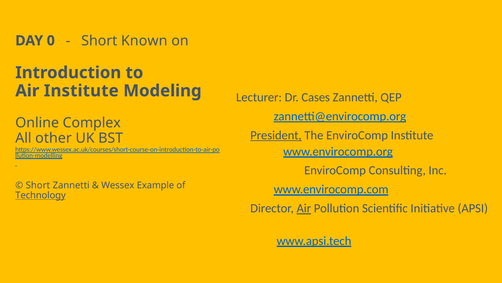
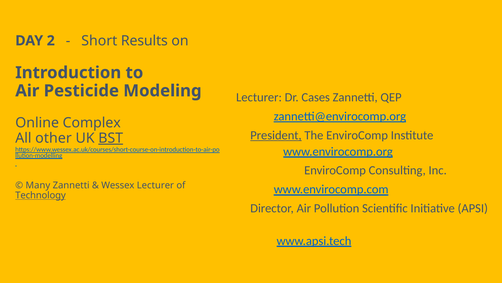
0: 0 -> 2 (51, 41)
Known: Known -> Results (144, 41)
Air Institute: Institute -> Pesticide (81, 91)
BST underline: none -> present (111, 138)
Short: Short -> Many (38, 185)
Wessex Example: Example -> Lecturer (155, 185)
Air underline: present -> none (304, 208)
